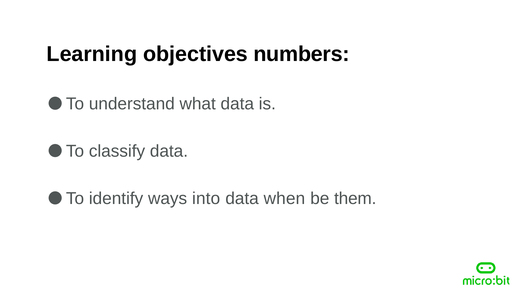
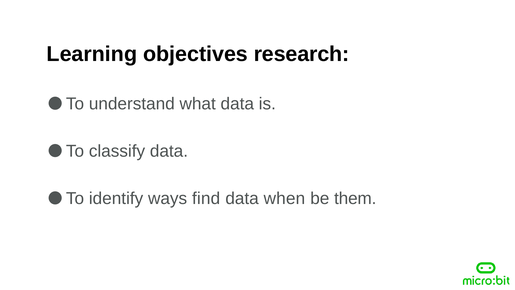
numbers: numbers -> research (301, 54)
into: into -> find (206, 198)
